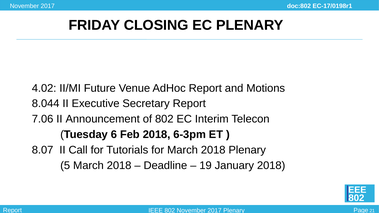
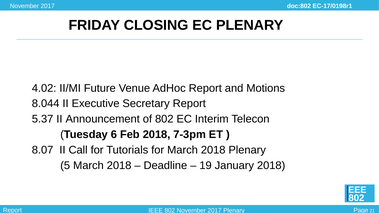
7.06: 7.06 -> 5.37 (43, 119)
6-3pm: 6-3pm -> 7-3pm (190, 135)
